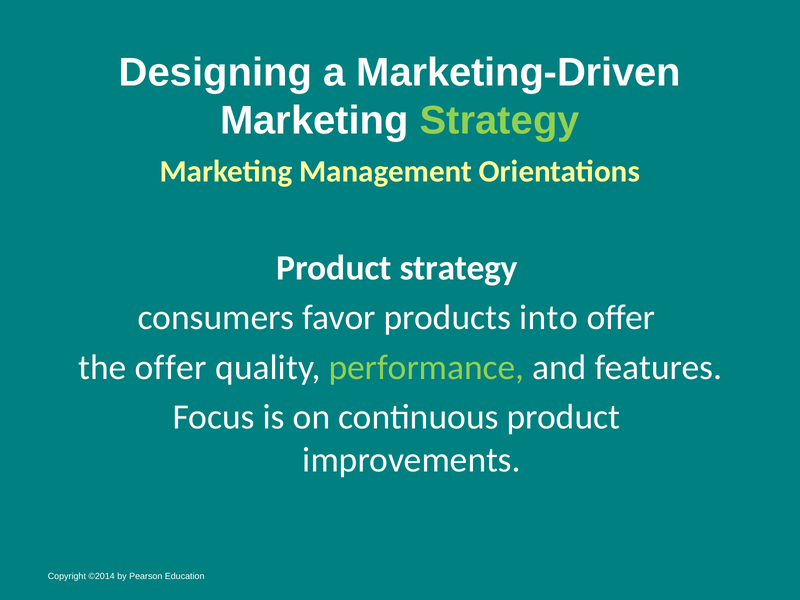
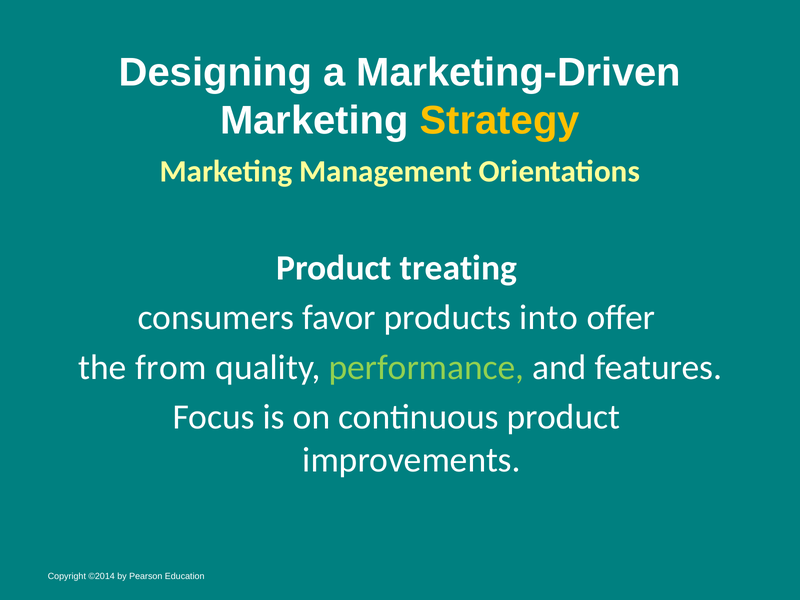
Strategy colour: light green -> yellow (500, 121)
Product strategy: strategy -> treating (458, 268)
the offer: offer -> from (171, 367)
